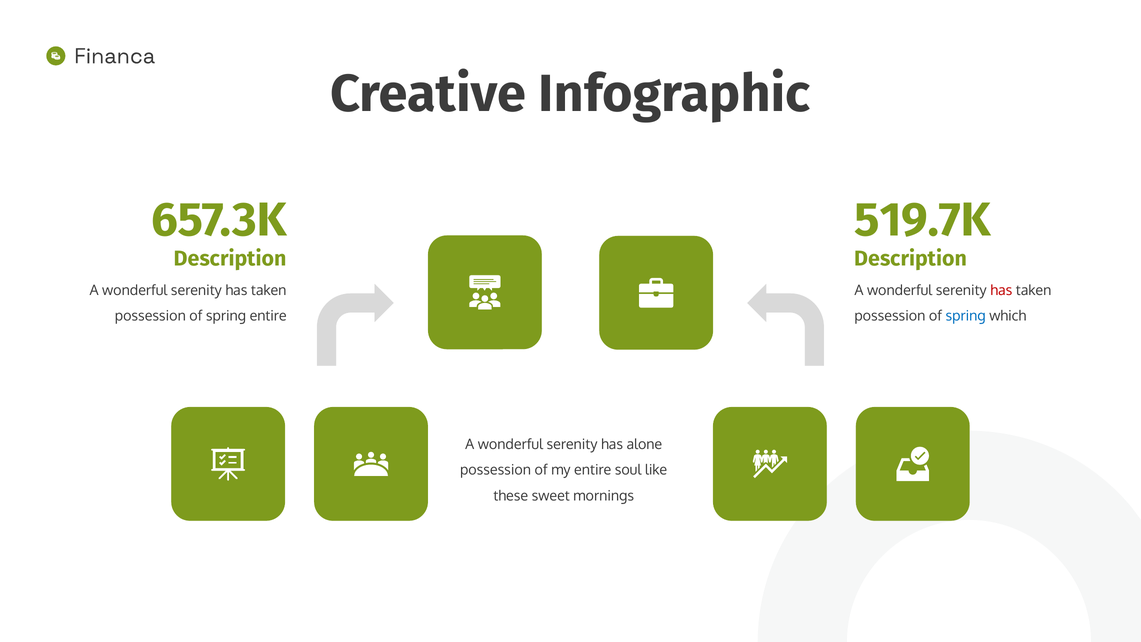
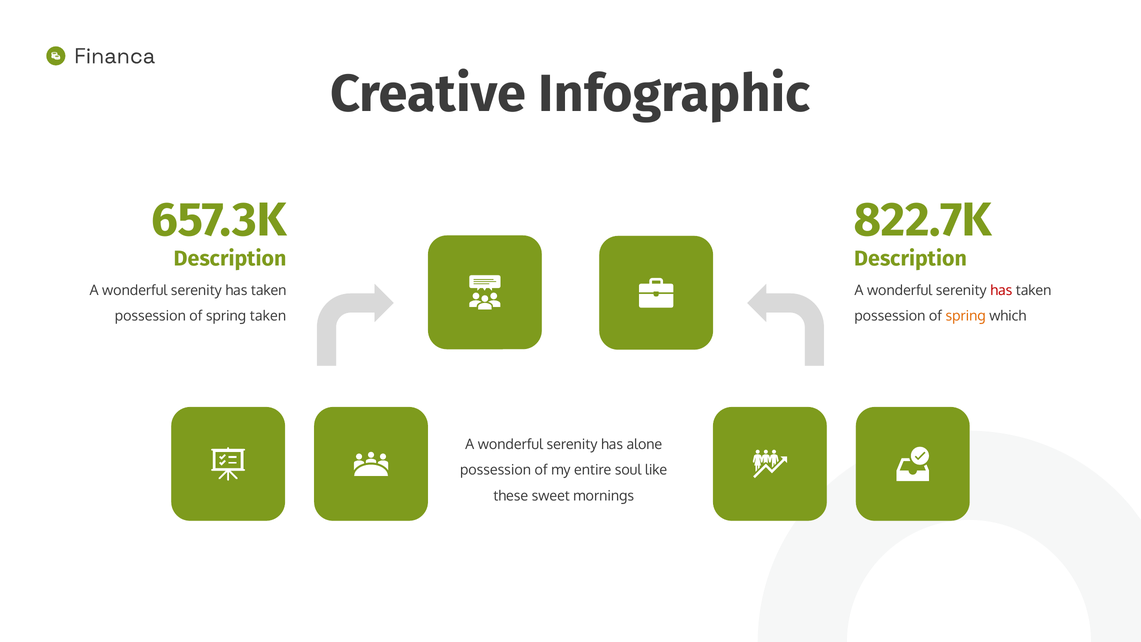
519.7K: 519.7K -> 822.7K (923, 220)
spring entire: entire -> taken (268, 316)
spring colour: blue -> orange (966, 316)
